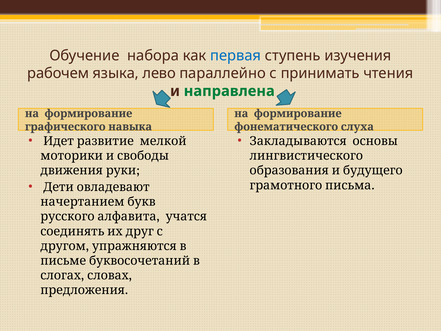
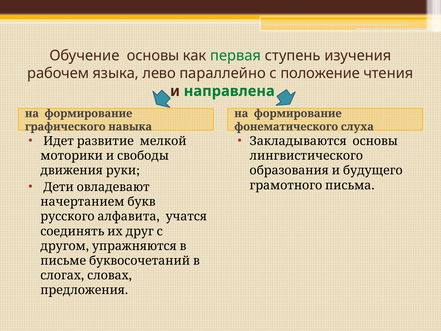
Обучение набора: набора -> основы (153, 56)
первая colour: blue -> green (236, 56)
принимать: принимать -> положение (320, 73)
